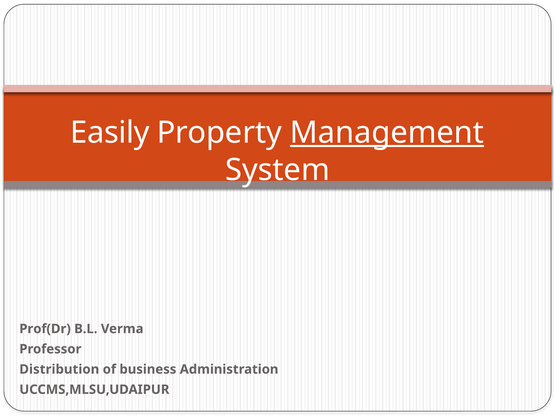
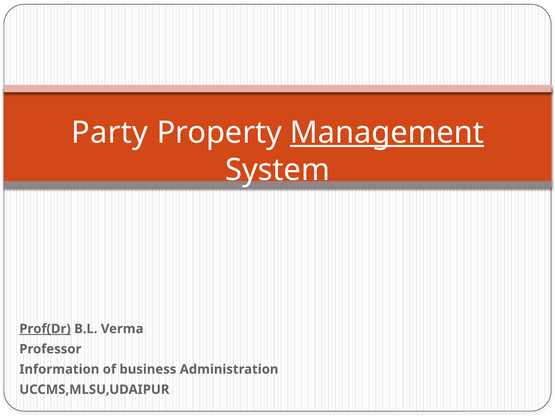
Easily: Easily -> Party (110, 133)
Prof(Dr underline: none -> present (45, 328)
Distribution: Distribution -> Information (59, 369)
